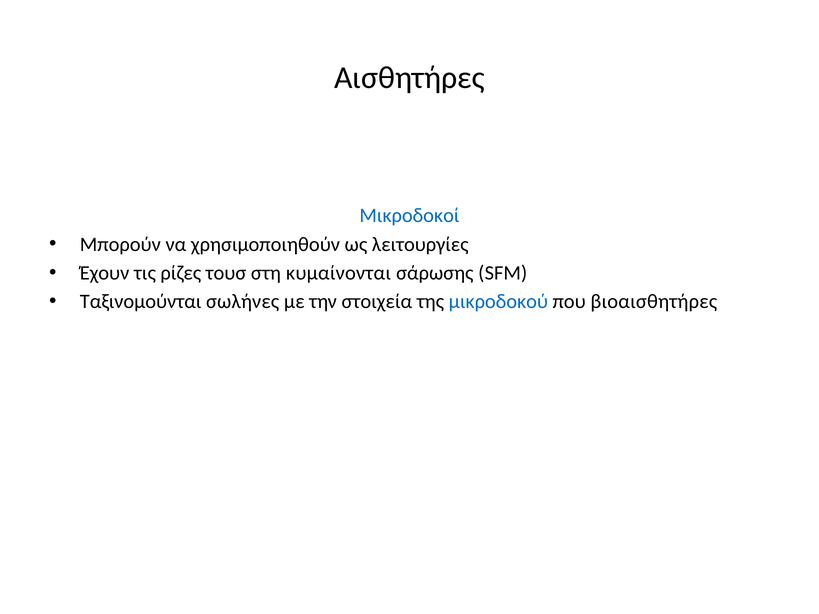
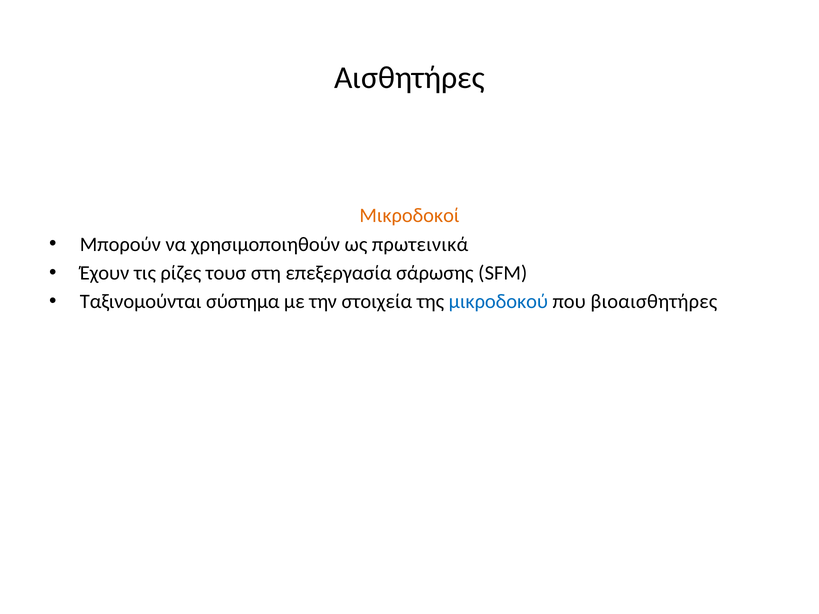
Μικροδοκοί colour: blue -> orange (409, 216)
λειτουργίες: λειτουργίες -> πρωτεινικά (420, 244)
κυμαίνονται: κυμαίνονται -> επεξεργασία (339, 273)
σωλήνες: σωλήνες -> σύστημα (243, 302)
